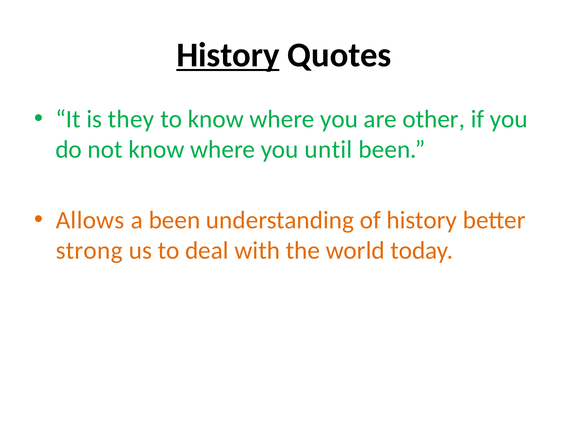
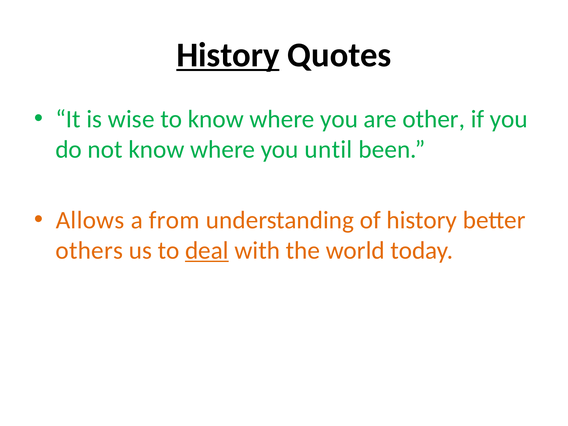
they: they -> wise (131, 119)
a been: been -> from (174, 220)
strong: strong -> others (89, 250)
deal underline: none -> present (207, 250)
